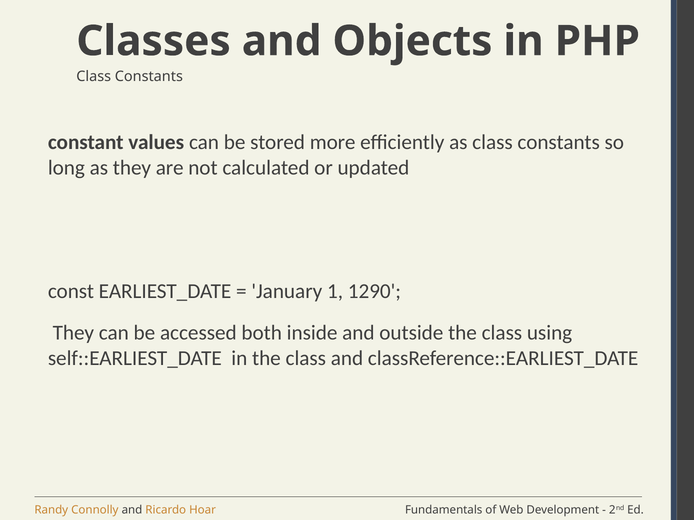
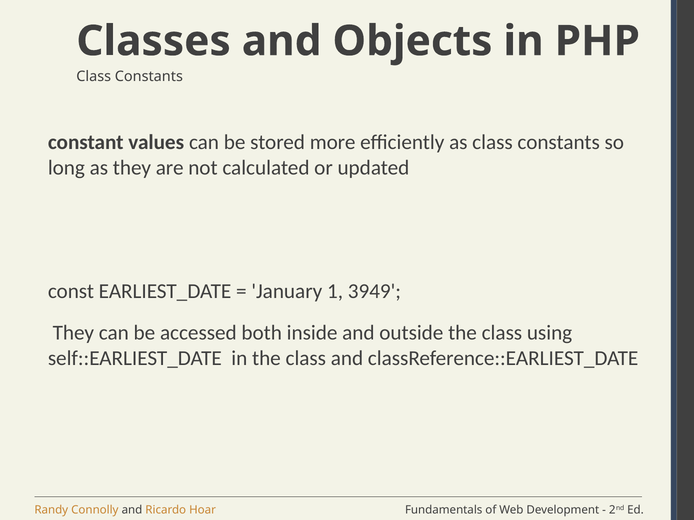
1290: 1290 -> 3949 (374, 292)
